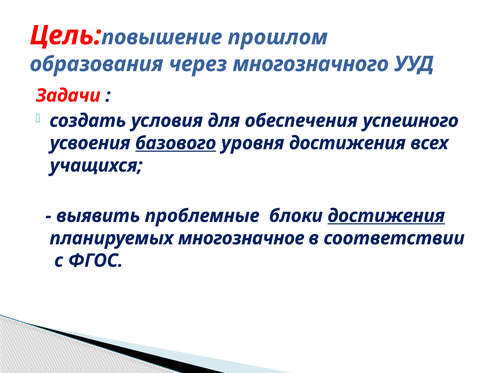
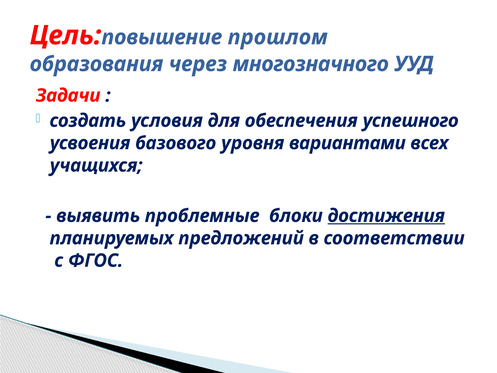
базового underline: present -> none (176, 143)
уровня достижения: достижения -> вариантами (347, 143)
многозначное: многозначное -> предложений (241, 238)
